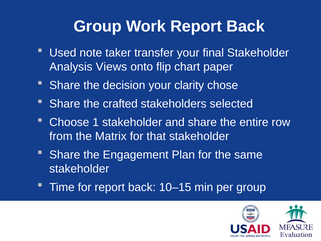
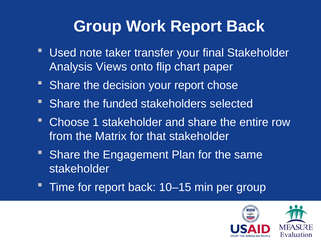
your clarity: clarity -> report (189, 85)
crafted: crafted -> funded (120, 104)
